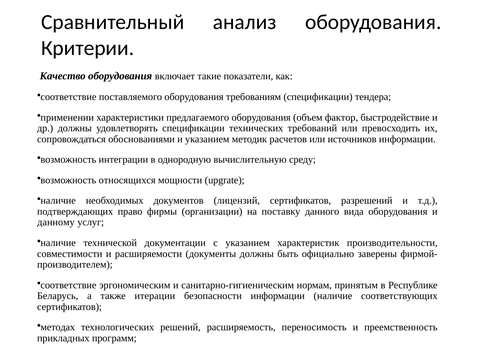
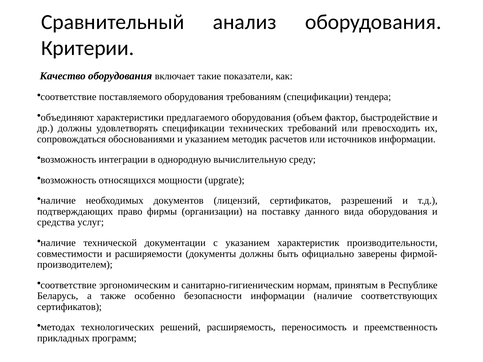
применении: применении -> объединяют (67, 117)
данному: данному -> средства (56, 222)
итерации: итерации -> особенно (155, 296)
